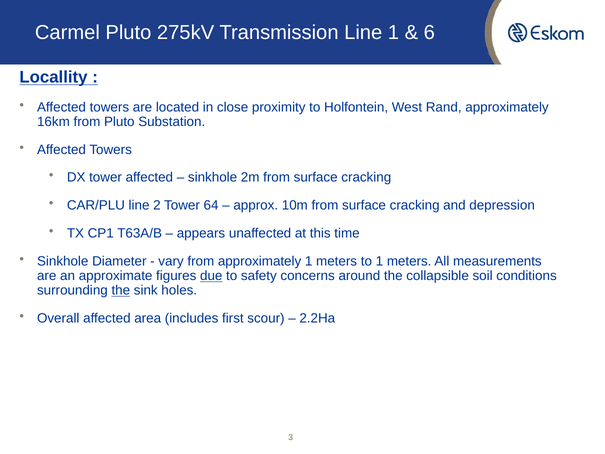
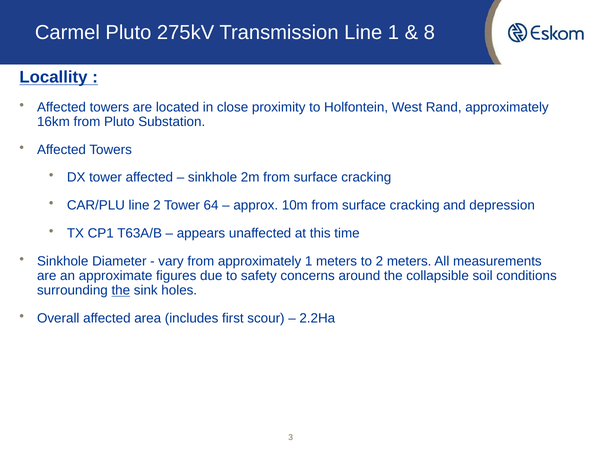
6: 6 -> 8 (429, 33)
to 1: 1 -> 2 (379, 261)
due underline: present -> none (211, 276)
